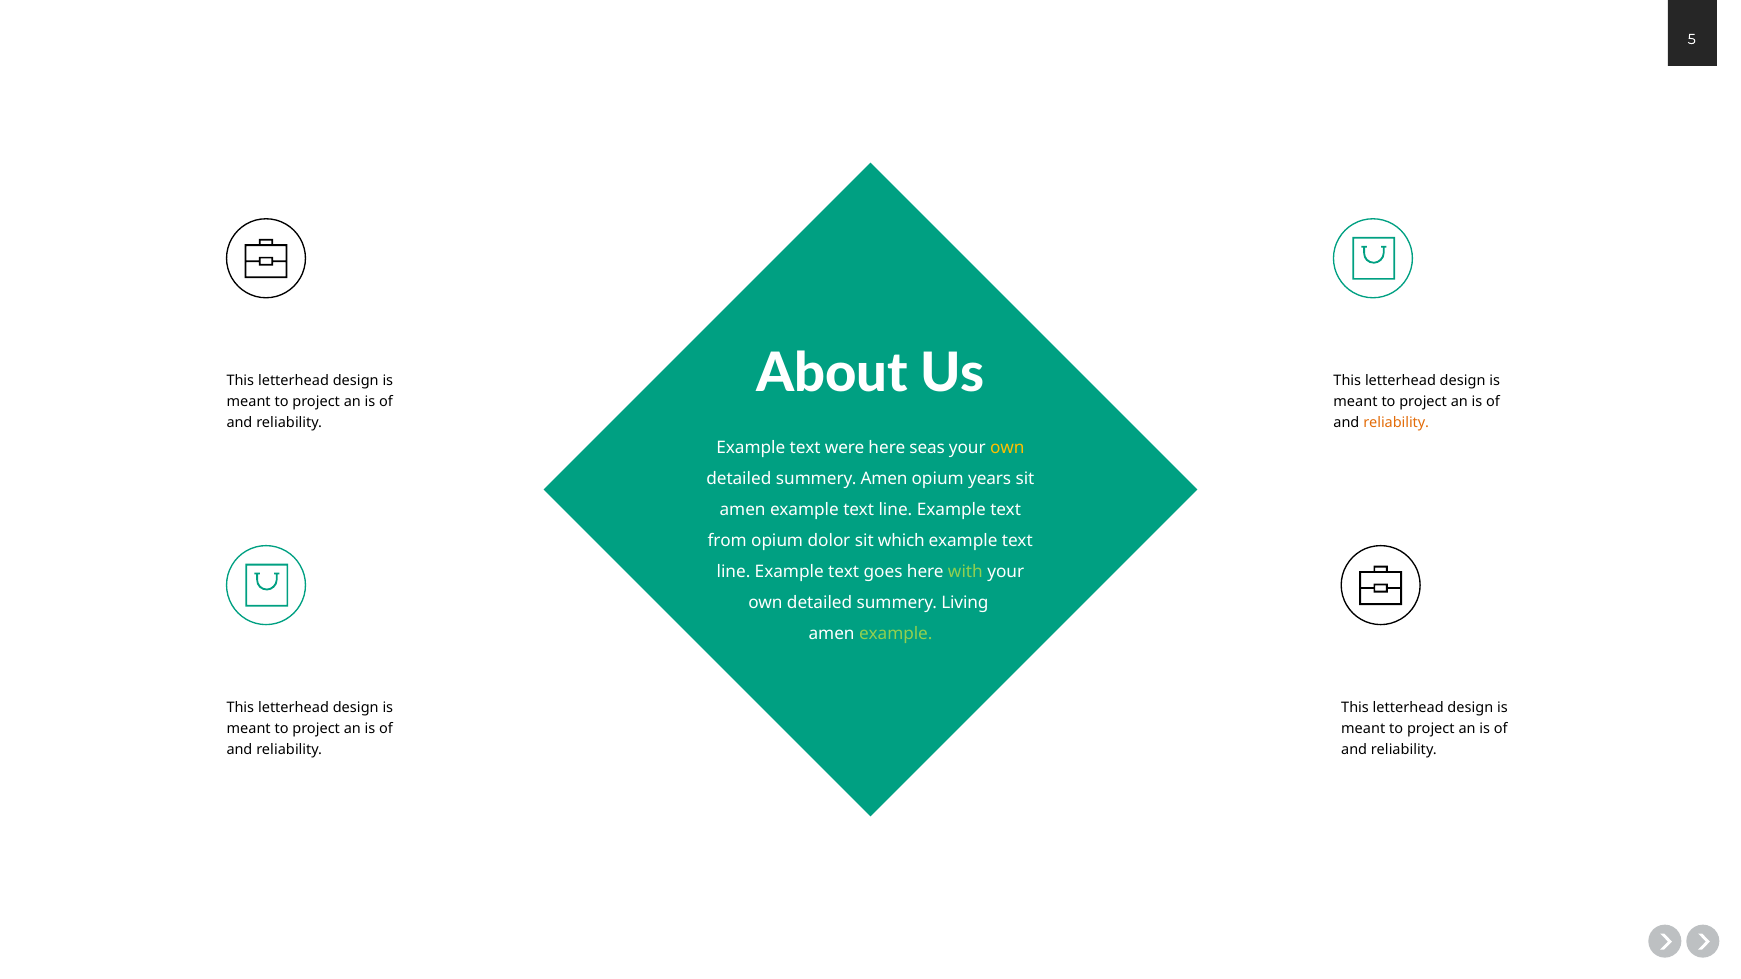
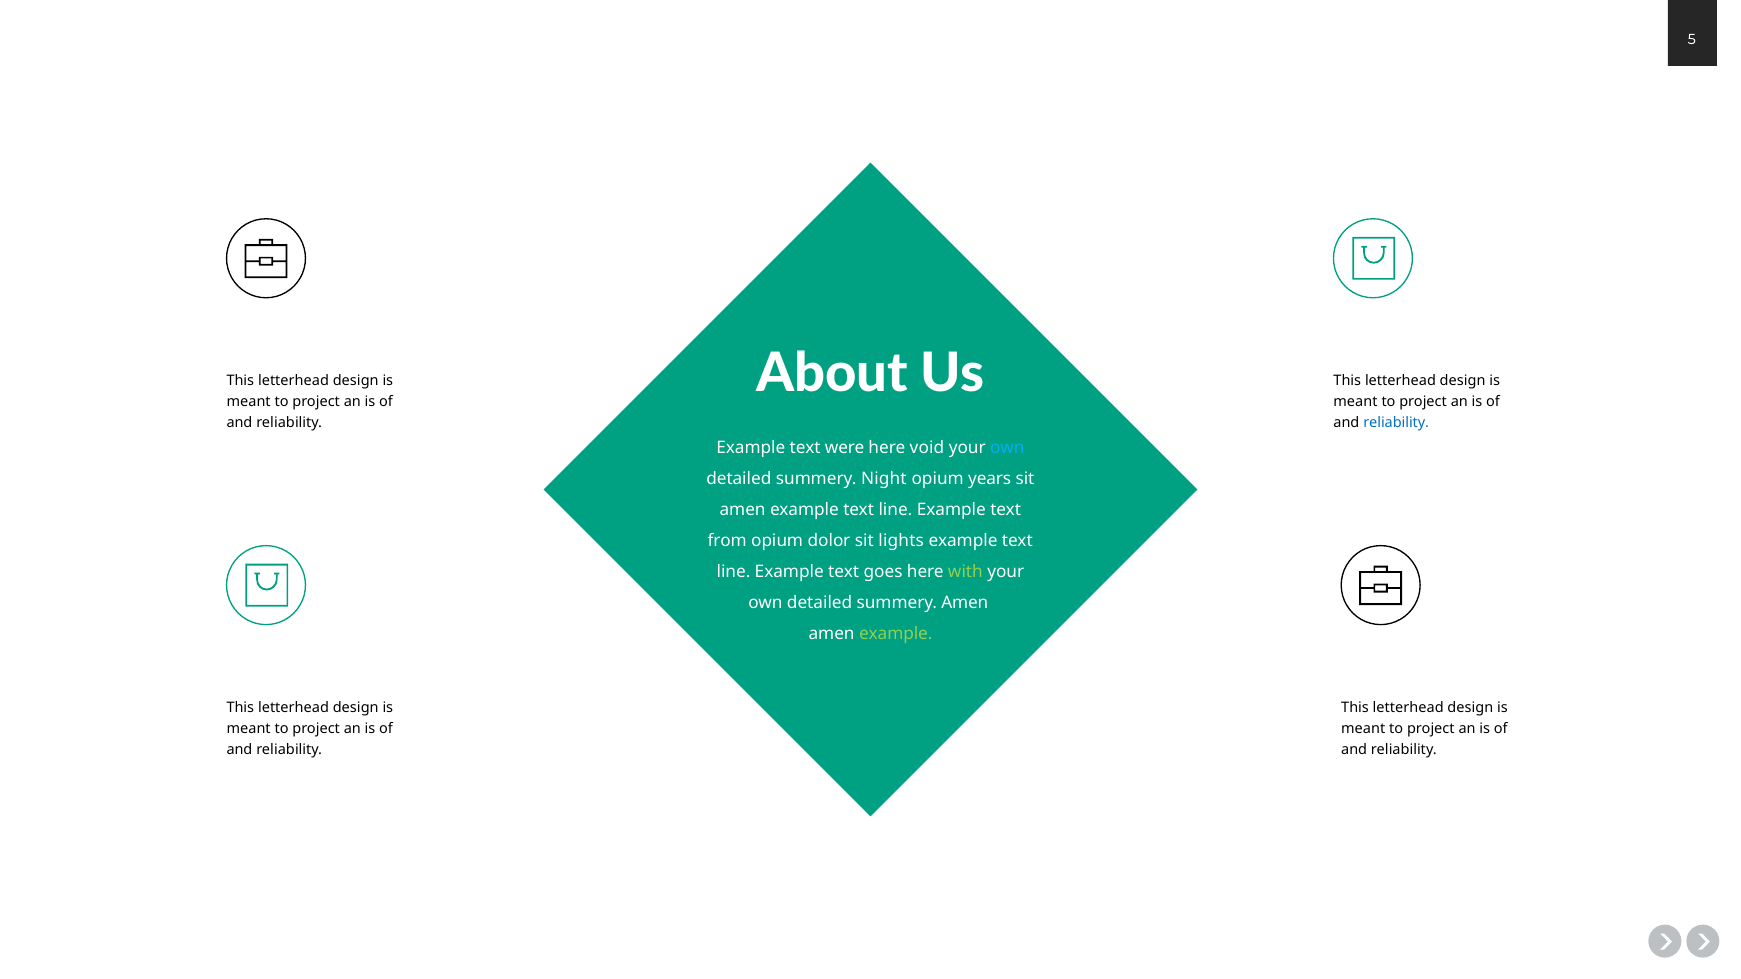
reliability colour: orange -> blue (1396, 423)
seas: seas -> void (927, 448)
own colour: yellow -> light blue (1007, 448)
summery Amen: Amen -> Night (884, 479)
which: which -> lights (901, 541)
summery Living: Living -> Amen (965, 603)
